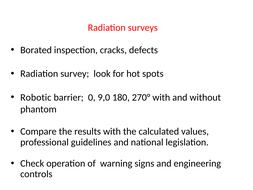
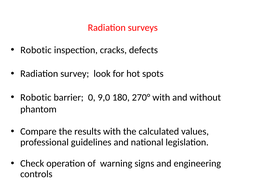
Borated: Borated -> Robotic (36, 50)
